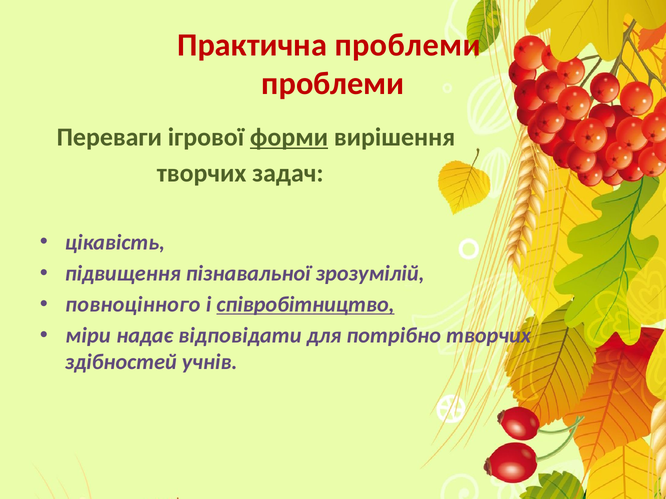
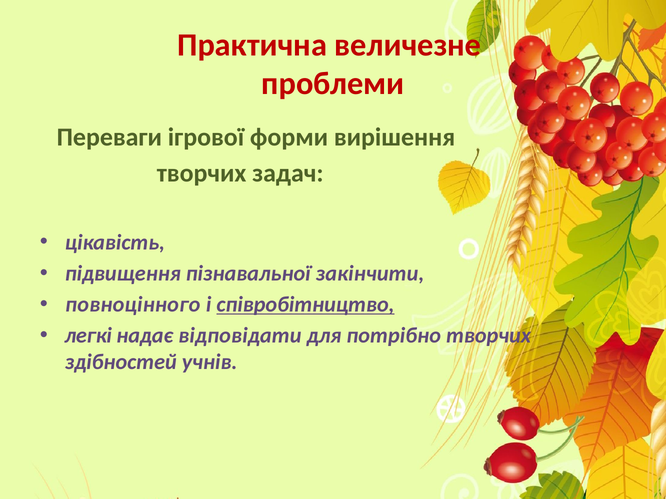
Практична проблеми: проблеми -> величезне (408, 45)
форми underline: present -> none (289, 137)
зрозумілій: зрозумілій -> закінчити (370, 274)
міри: міри -> легкі (88, 336)
